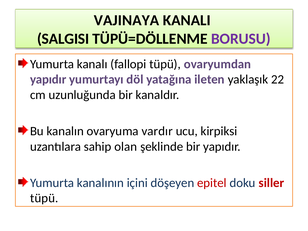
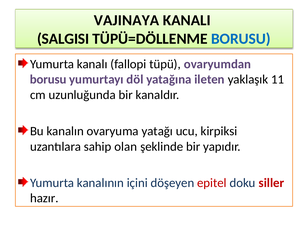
BORUSU colour: purple -> blue (241, 39)
yapıdır: yapıdır -> borusu (48, 79)
22: 22 -> 11 (278, 79)
vardır: vardır -> yatağı (157, 131)
tüpü: tüpü -> hazır (44, 198)
